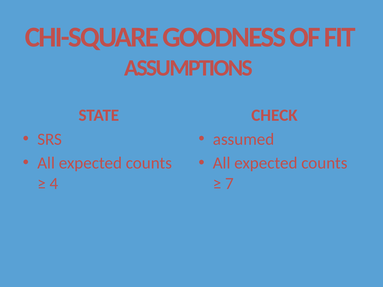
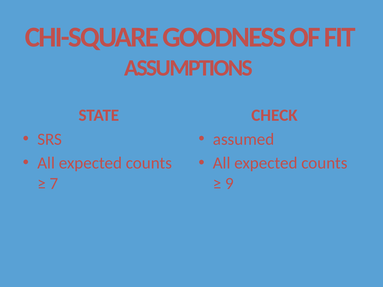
4: 4 -> 7 (54, 184)
7: 7 -> 9 (230, 184)
